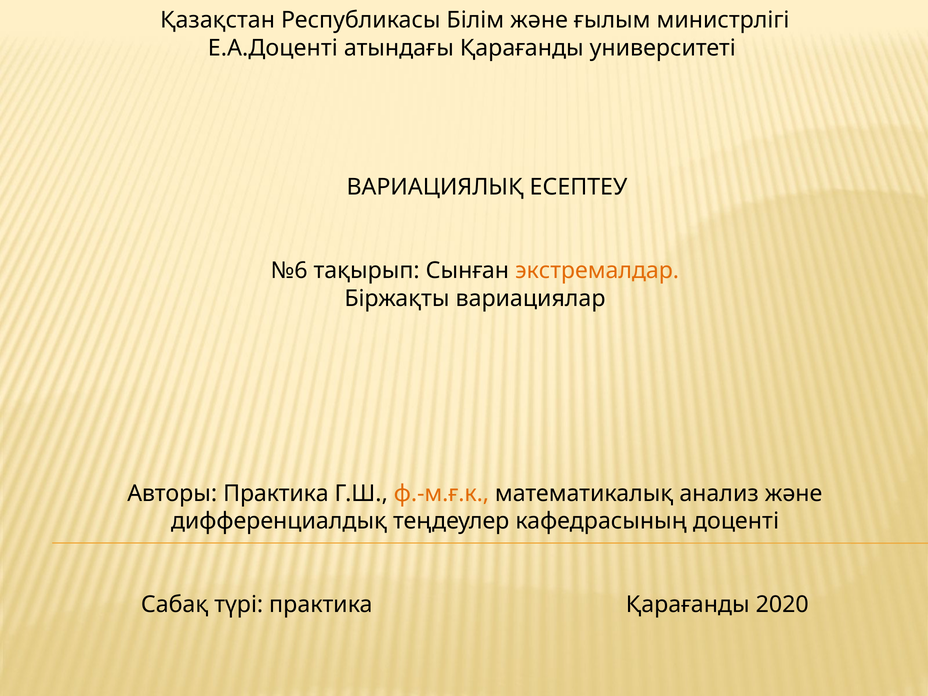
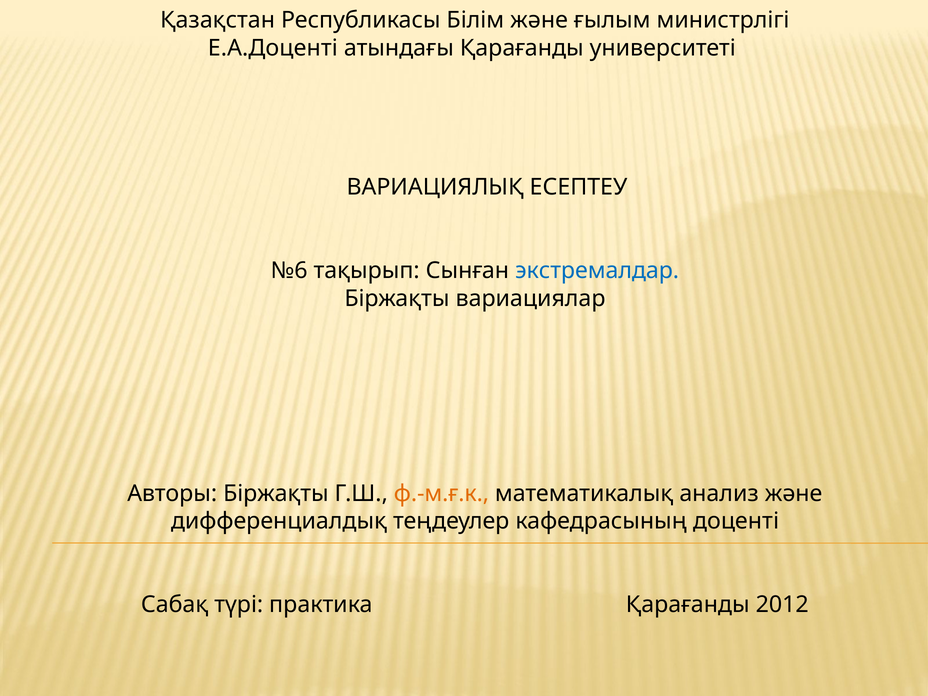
экстремалдар colour: orange -> blue (597, 271)
Авторы Практика: Практика -> Біржақты (276, 493)
2020: 2020 -> 2012 (782, 605)
